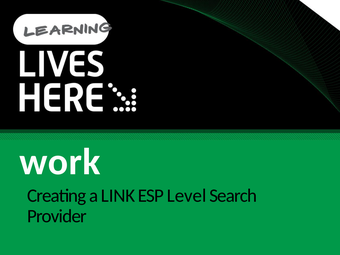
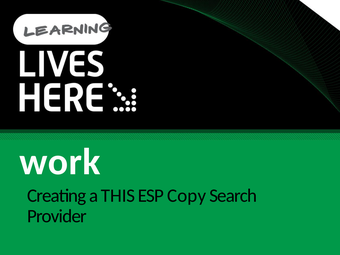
LINK: LINK -> THIS (118, 196)
Level: Level -> Copy (187, 196)
